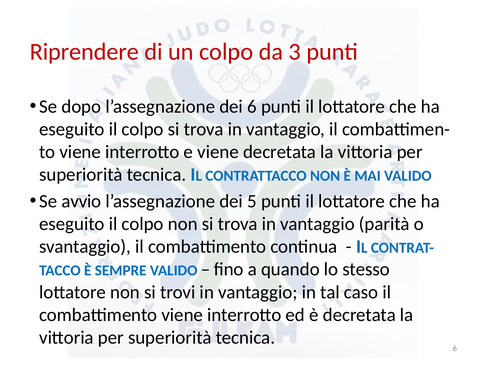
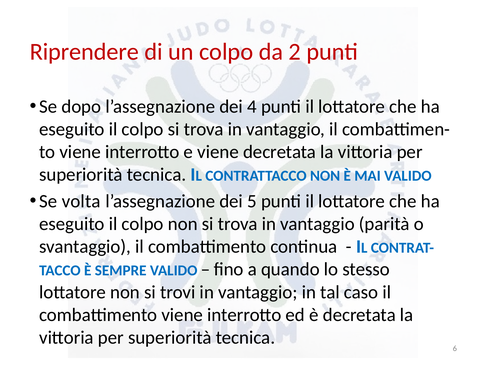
3: 3 -> 2 (295, 52)
dei 6: 6 -> 4 (252, 106)
avvio: avvio -> volta (81, 201)
